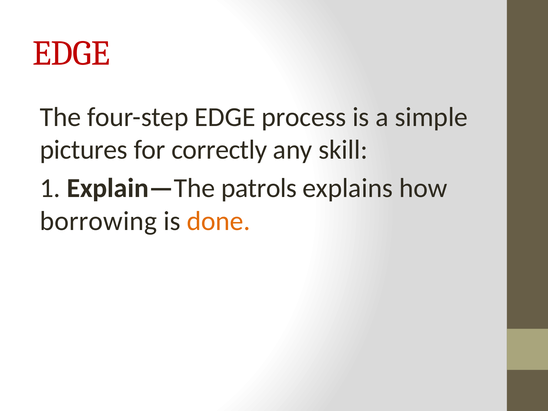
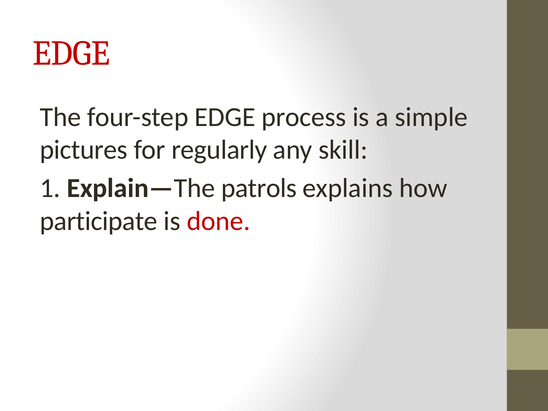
correctly: correctly -> regularly (219, 150)
borrowing: borrowing -> participate (99, 221)
done colour: orange -> red (219, 221)
